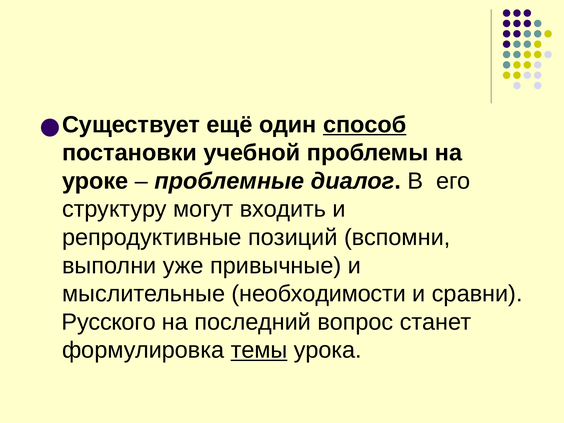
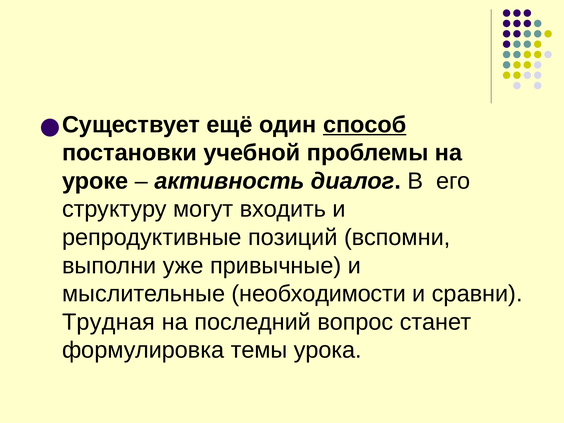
проблемные: проблемные -> активность (229, 181)
Русского: Русского -> Трудная (109, 322)
темы underline: present -> none (259, 350)
